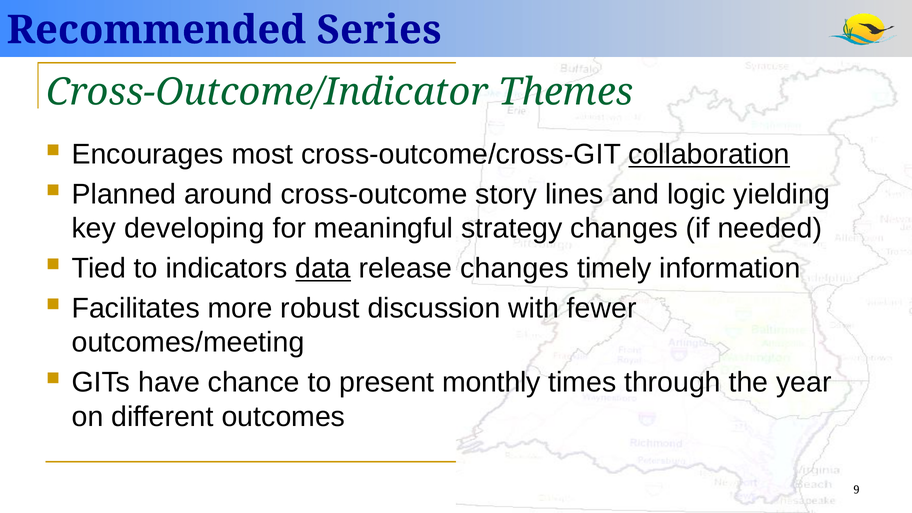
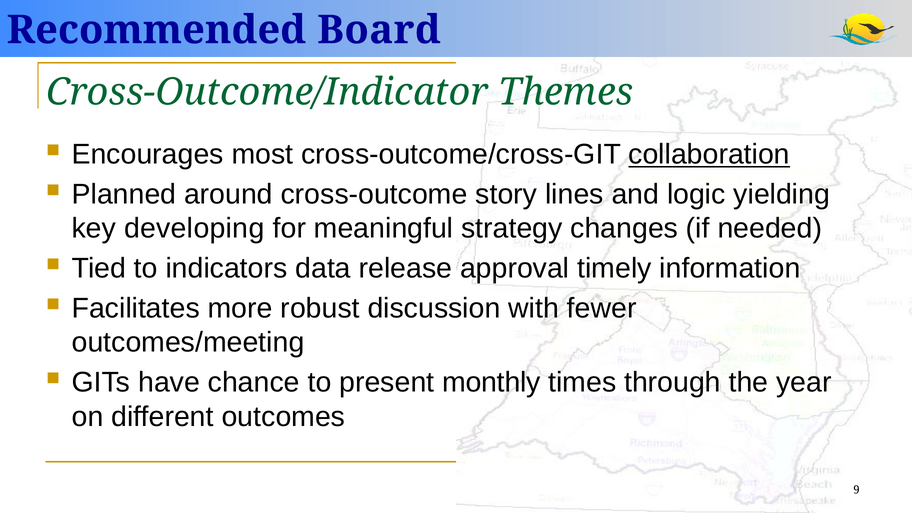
Series: Series -> Board (379, 30)
data underline: present -> none (323, 268)
release changes: changes -> approval (515, 268)
